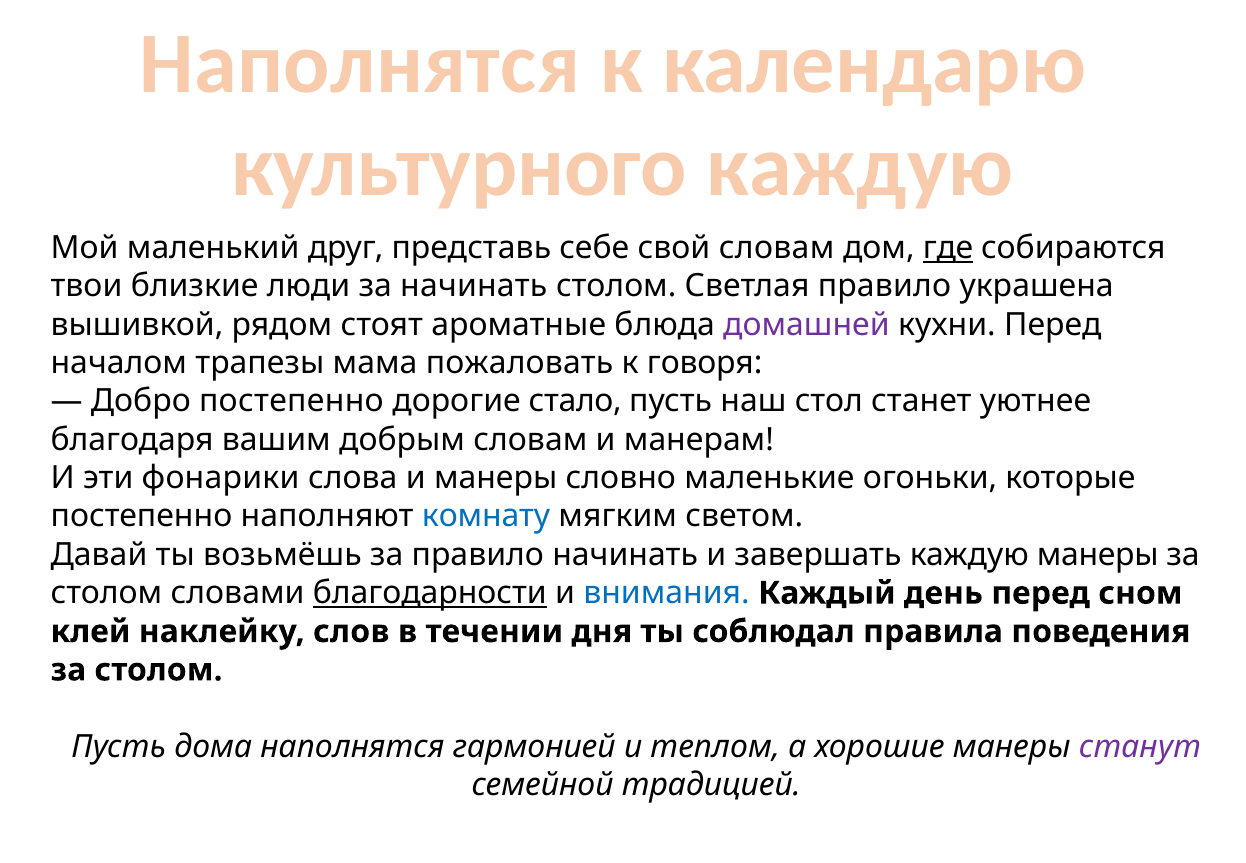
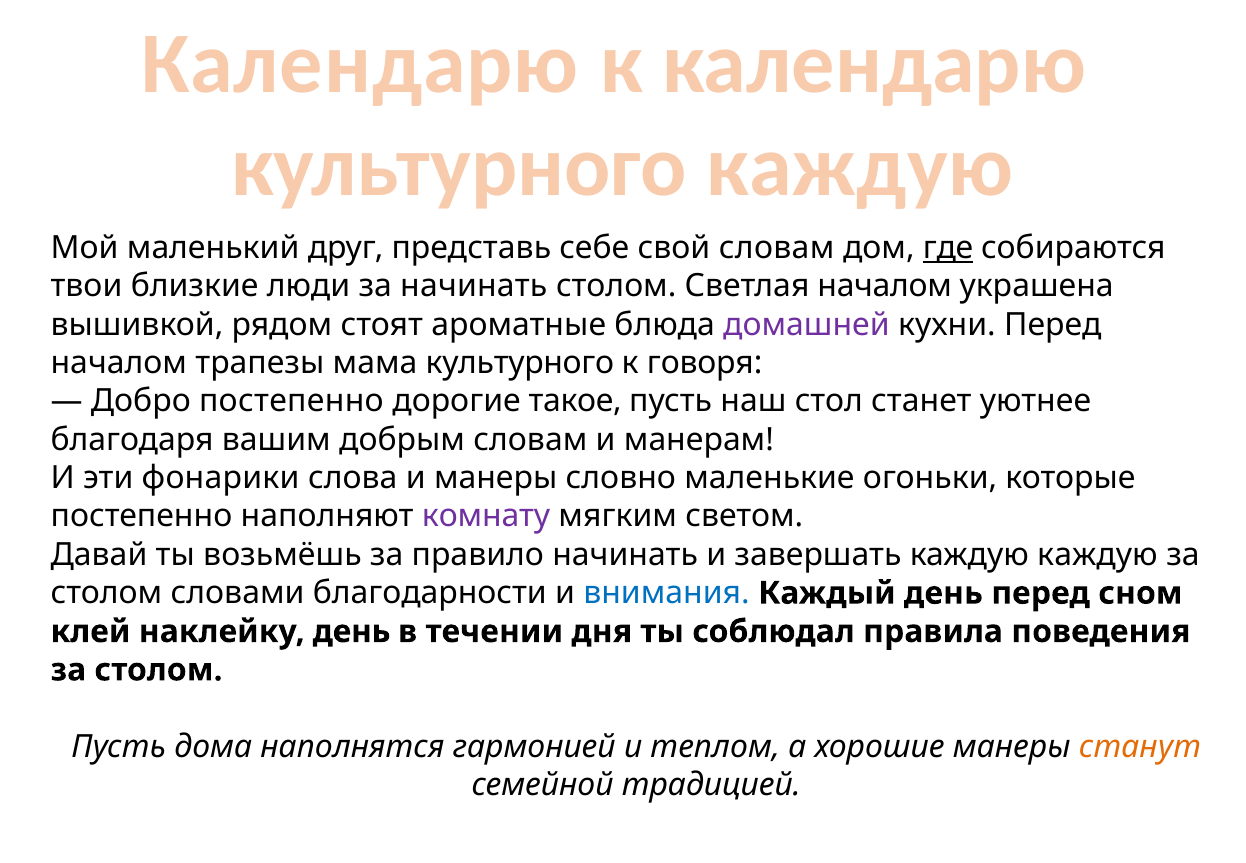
Наполнятся: Наполнятся -> Календарю (360, 64)
Светлая правило: правило -> началом (885, 286)
мама пожаловать: пожаловать -> культурного (520, 363)
стало: стало -> такое (575, 401)
комнату colour: blue -> purple (486, 516)
каждую манеры: манеры -> каждую (1098, 555)
благодарности underline: present -> none (430, 593)
наклейку слов: слов -> день (352, 631)
станут colour: purple -> orange (1140, 746)
